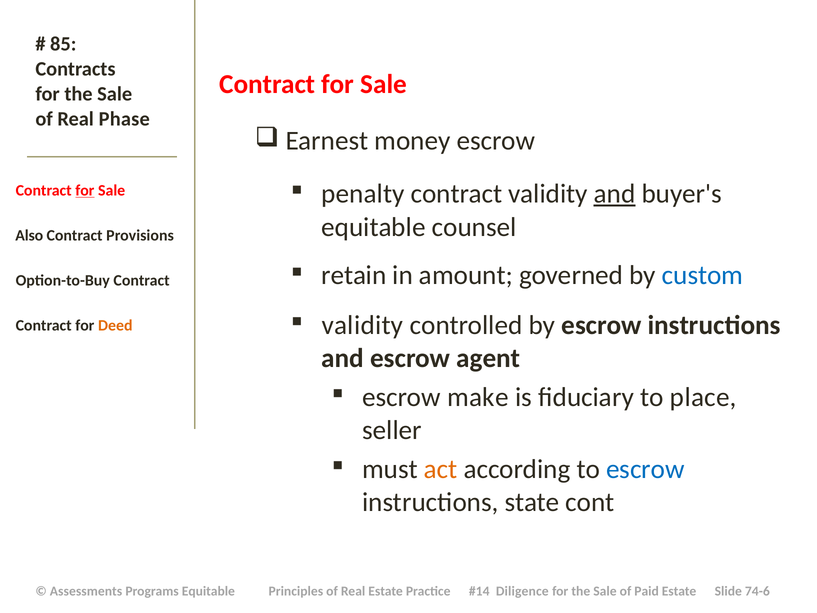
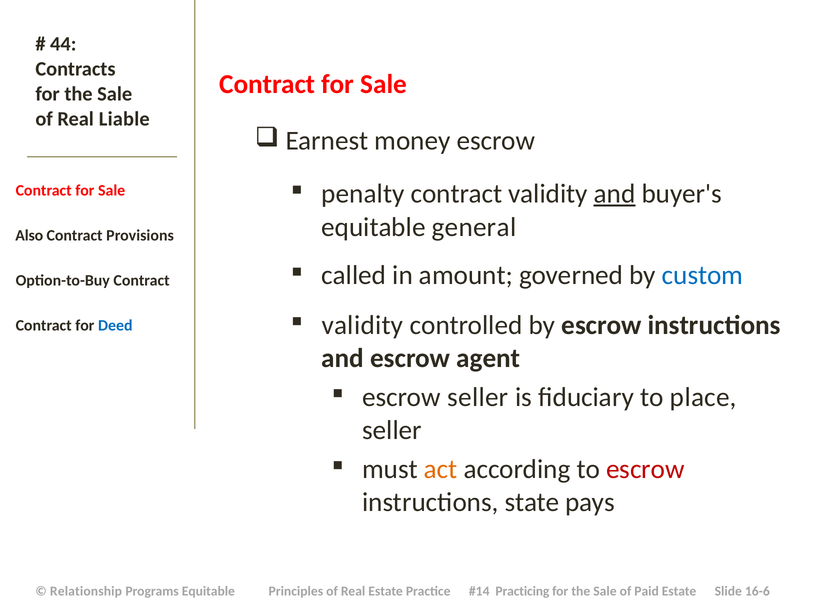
85: 85 -> 44 (63, 44)
Phase: Phase -> Liable (124, 119)
for underline: present -> none (85, 190)
counsel: counsel -> general (474, 227)
retain: retain -> called (354, 275)
Deed colour: orange -> blue (115, 325)
escrow make: make -> seller (478, 397)
escrow colour: blue -> red (645, 469)
cont: cont -> pays (590, 502)
Assessments: Assessments -> Relationship (86, 591)
Diligence: Diligence -> Practicing (522, 591)
74-6: 74-6 -> 16-6 (757, 591)
